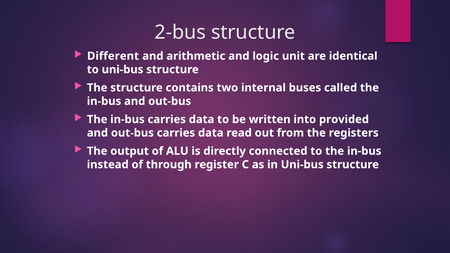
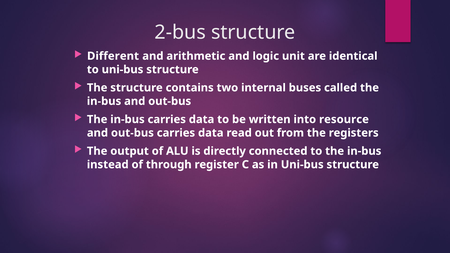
provided: provided -> resource (344, 119)
